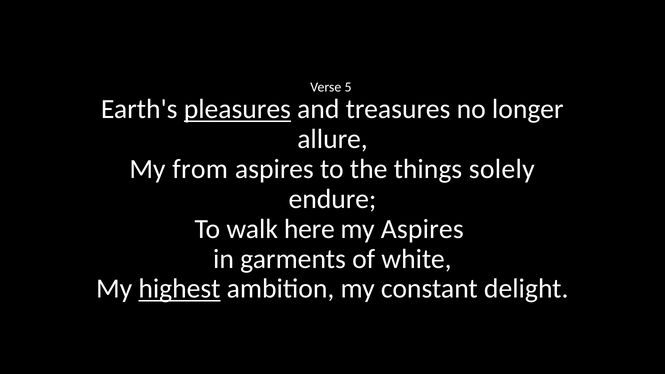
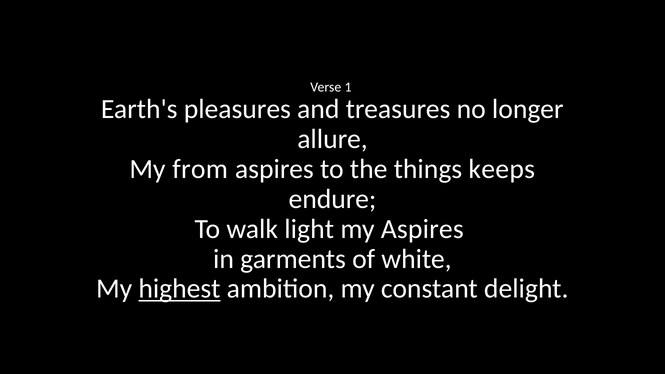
5: 5 -> 1 (348, 87)
pleasures underline: present -> none (237, 109)
solely: solely -> keeps (502, 169)
here: here -> light (309, 229)
